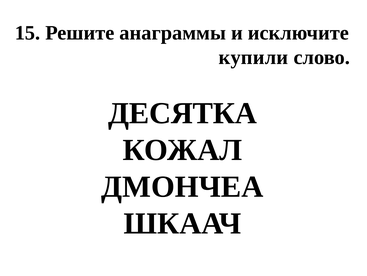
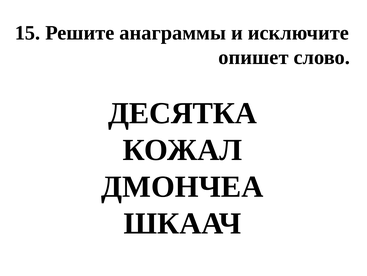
купили: купили -> опишет (253, 57)
